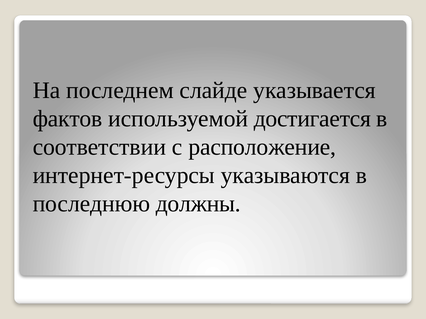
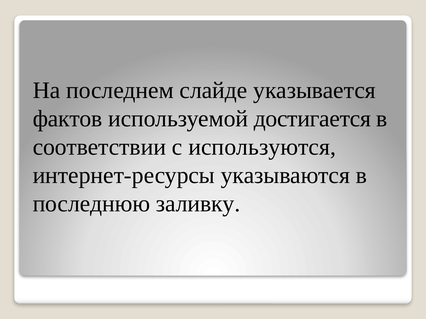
расположение: расположение -> используются (262, 147)
должны: должны -> заливку (198, 204)
